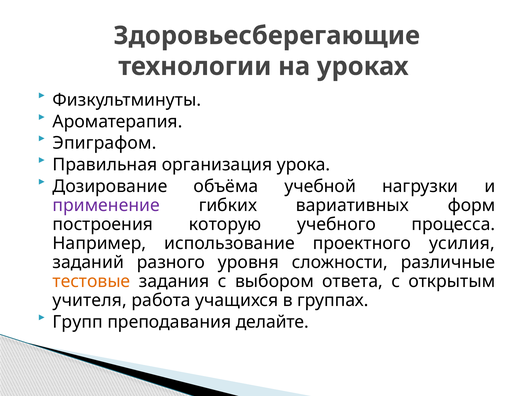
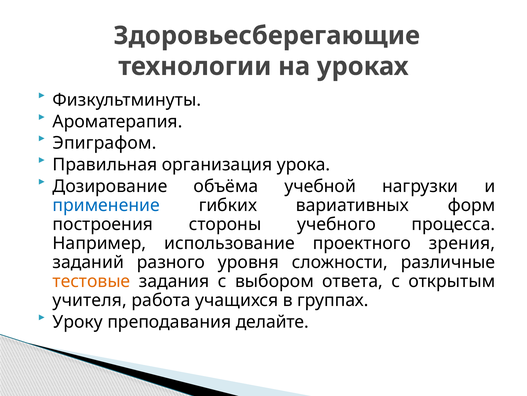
применение colour: purple -> blue (106, 205)
которую: которую -> стороны (225, 224)
усилия: усилия -> зрения (462, 243)
Групп: Групп -> Уроку (78, 321)
